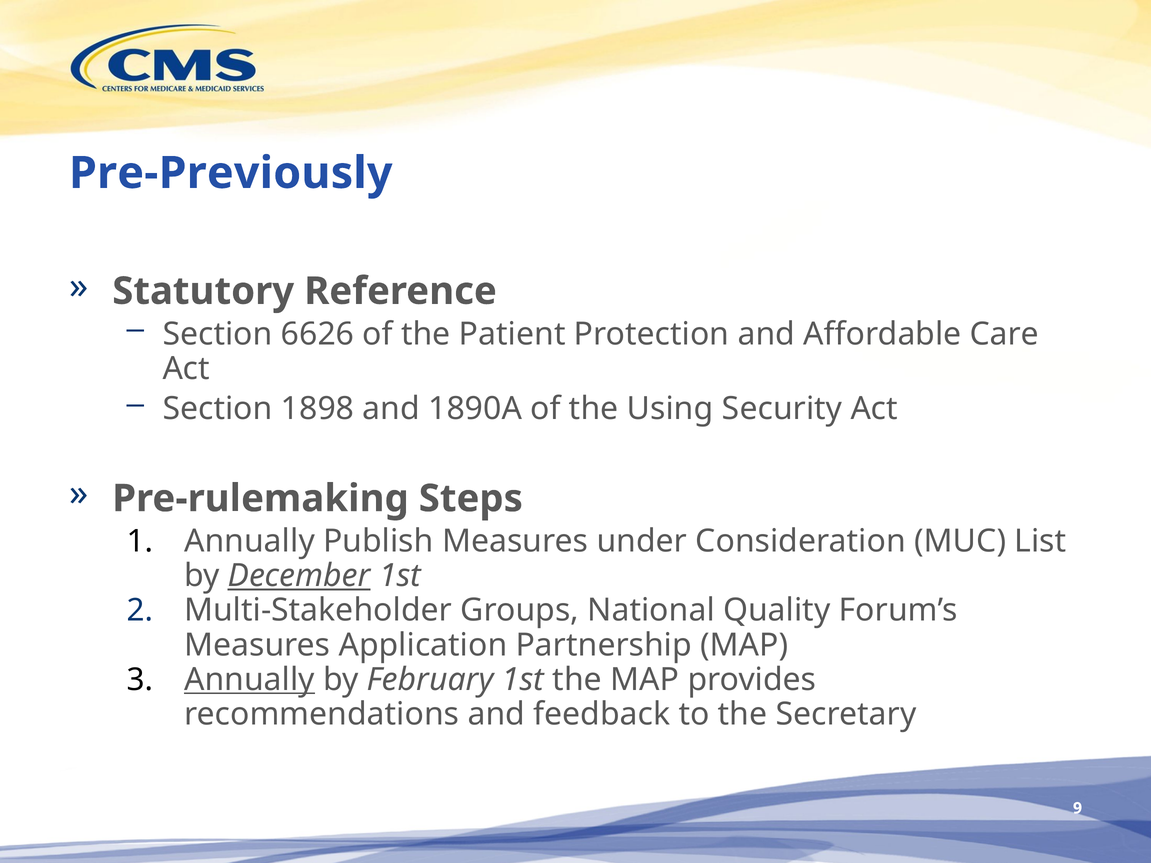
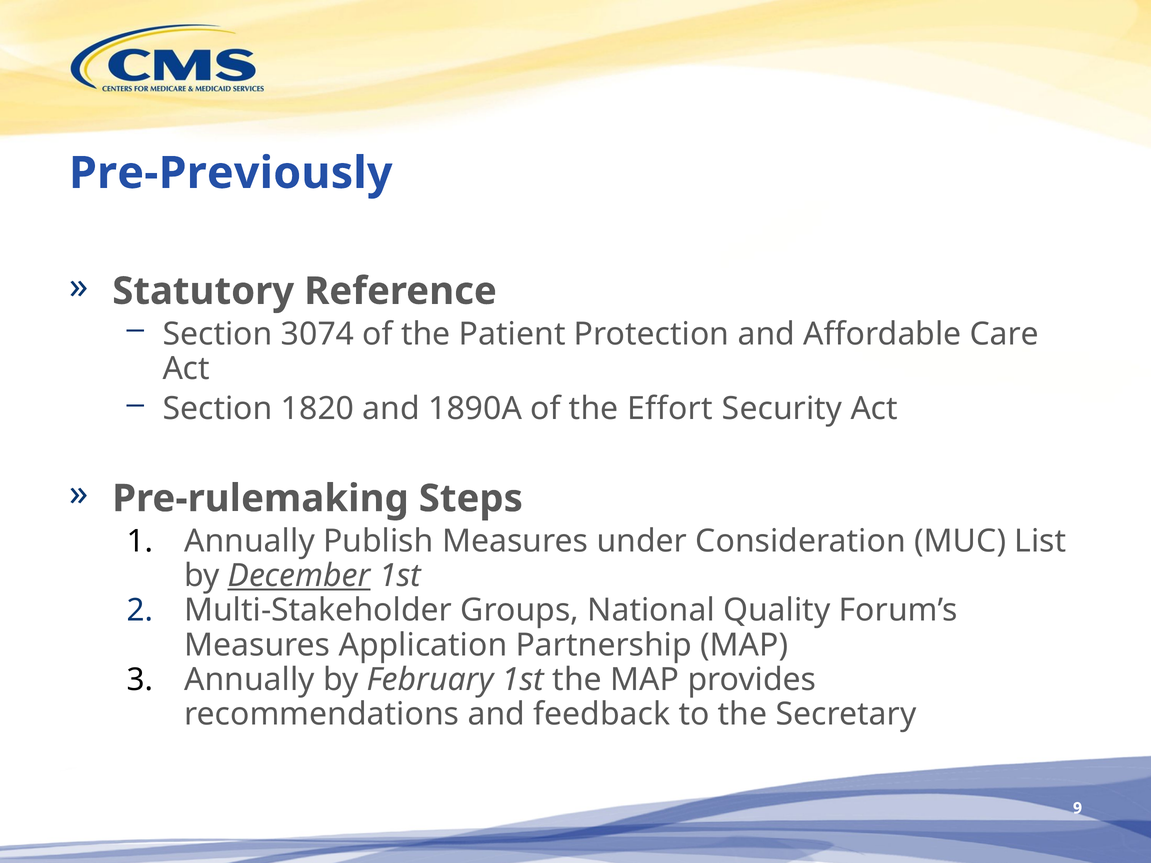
6626: 6626 -> 3074 (318, 334)
1898: 1898 -> 1820 (318, 409)
Using: Using -> Effort (670, 409)
Annually underline: present -> none (249, 680)
